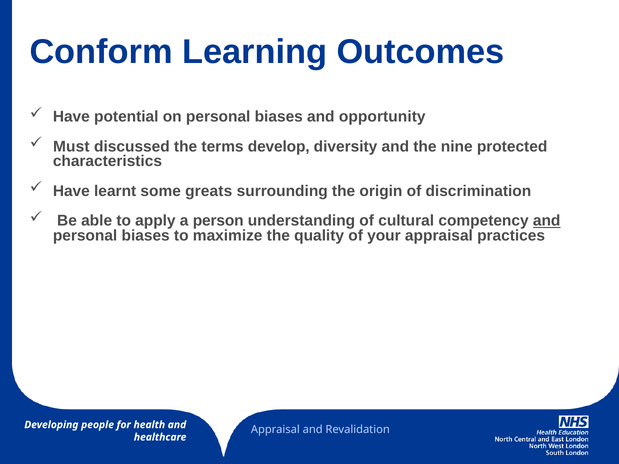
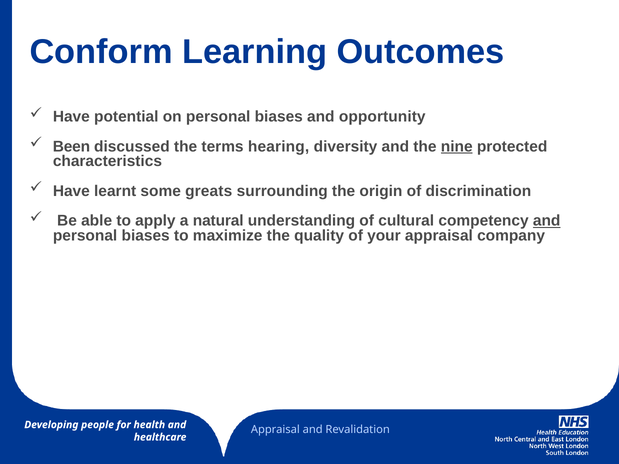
Must: Must -> Been (71, 147)
develop: develop -> hearing (279, 147)
nine underline: none -> present (457, 147)
person: person -> natural (218, 221)
practices: practices -> company (511, 236)
